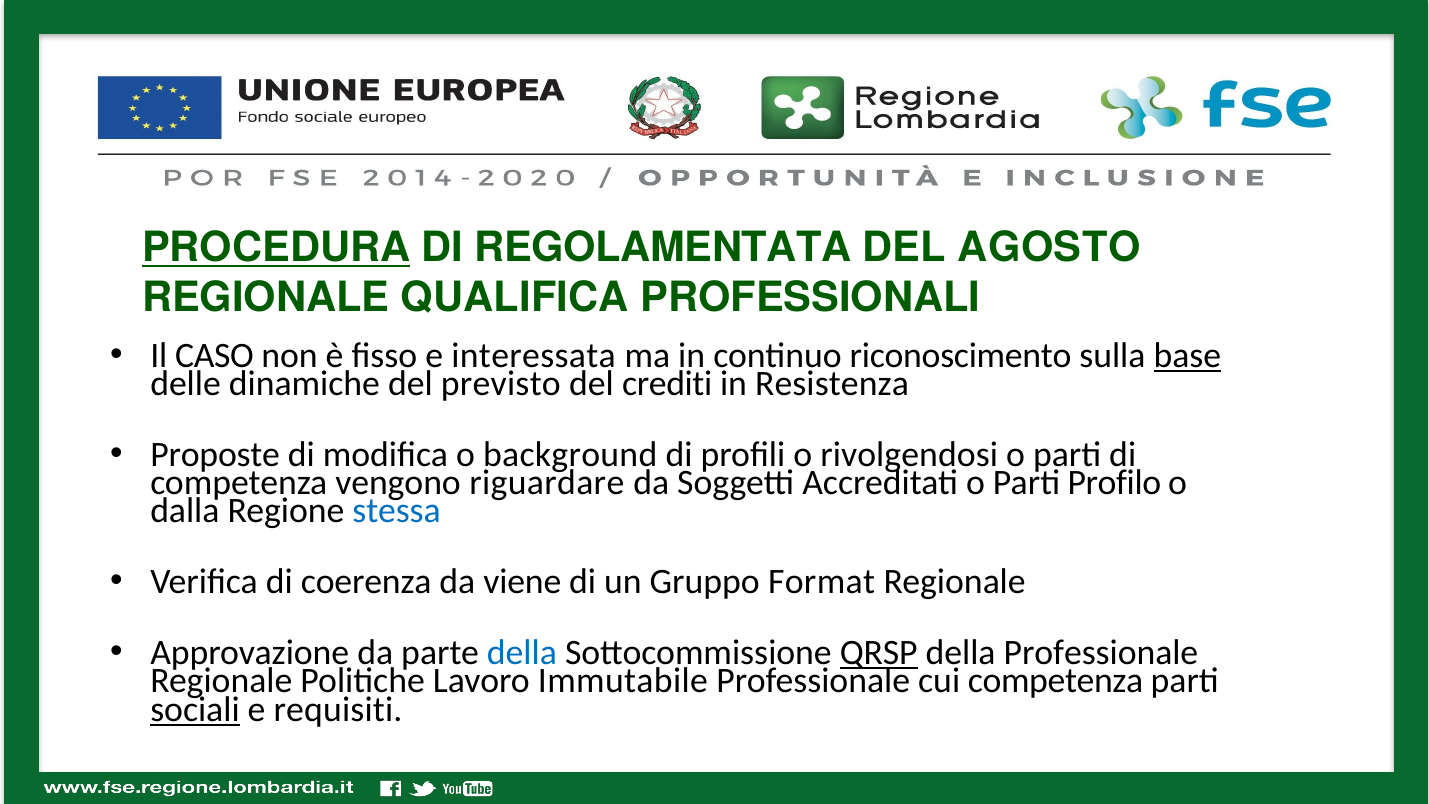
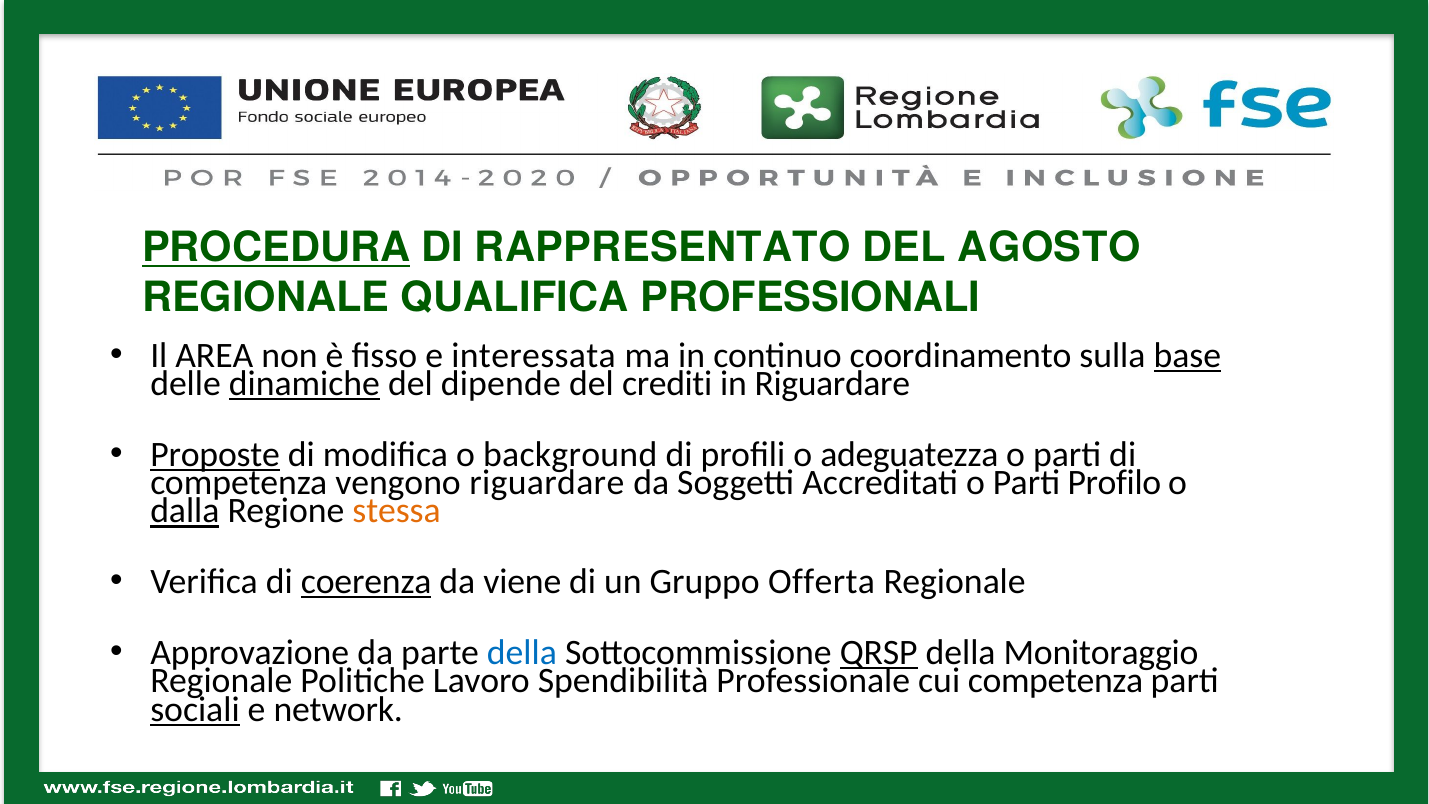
REGOLAMENTATA: REGOLAMENTATA -> RAPPRESENTATO (663, 248)
CASO: CASO -> AREA (214, 355)
riconoscimento: riconoscimento -> coordinamento (961, 355)
dinamiche underline: none -> present (304, 384)
previsto: previsto -> dipende (501, 384)
in Resistenza: Resistenza -> Riguardare (832, 384)
Proposte underline: none -> present (215, 454)
rivolgendosi: rivolgendosi -> adeguatezza (909, 454)
dalla underline: none -> present (185, 511)
stessa colour: blue -> orange (397, 511)
coerenza underline: none -> present (366, 582)
Format: Format -> Offerta (822, 582)
della Professionale: Professionale -> Monitoraggio (1101, 653)
Immutabile: Immutabile -> Spendibilità (623, 681)
requisiti: requisiti -> network (338, 709)
